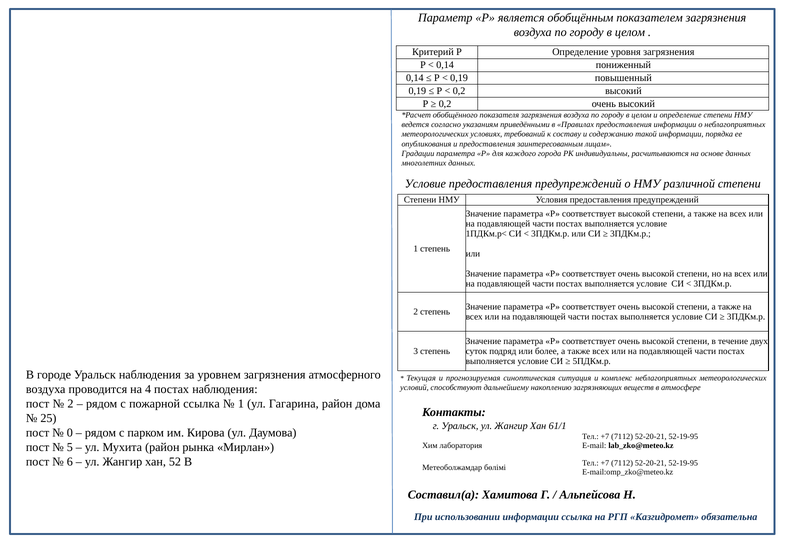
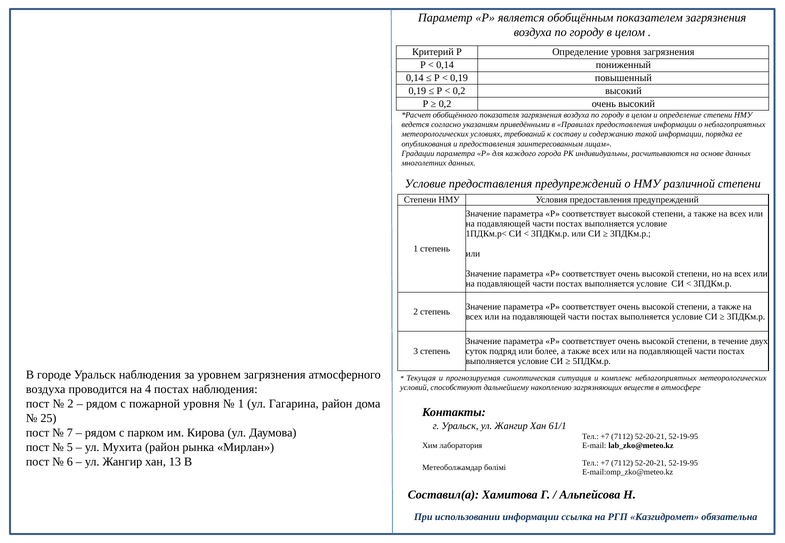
пожарной ссылка: ссылка -> уровня (202, 404)
0: 0 -> 7 (70, 433)
52: 52 -> 13 (175, 462)
